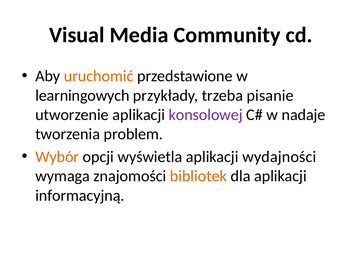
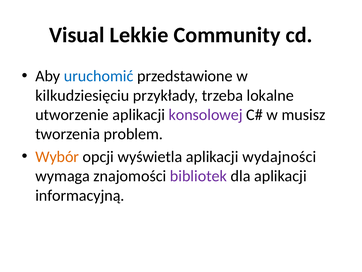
Media: Media -> Lekkie (139, 35)
uruchomić colour: orange -> blue (99, 76)
learningowych: learningowych -> kilkudziesięciu (82, 95)
pisanie: pisanie -> lokalne (270, 95)
nadaje: nadaje -> musisz (304, 115)
bibliotek colour: orange -> purple (198, 176)
